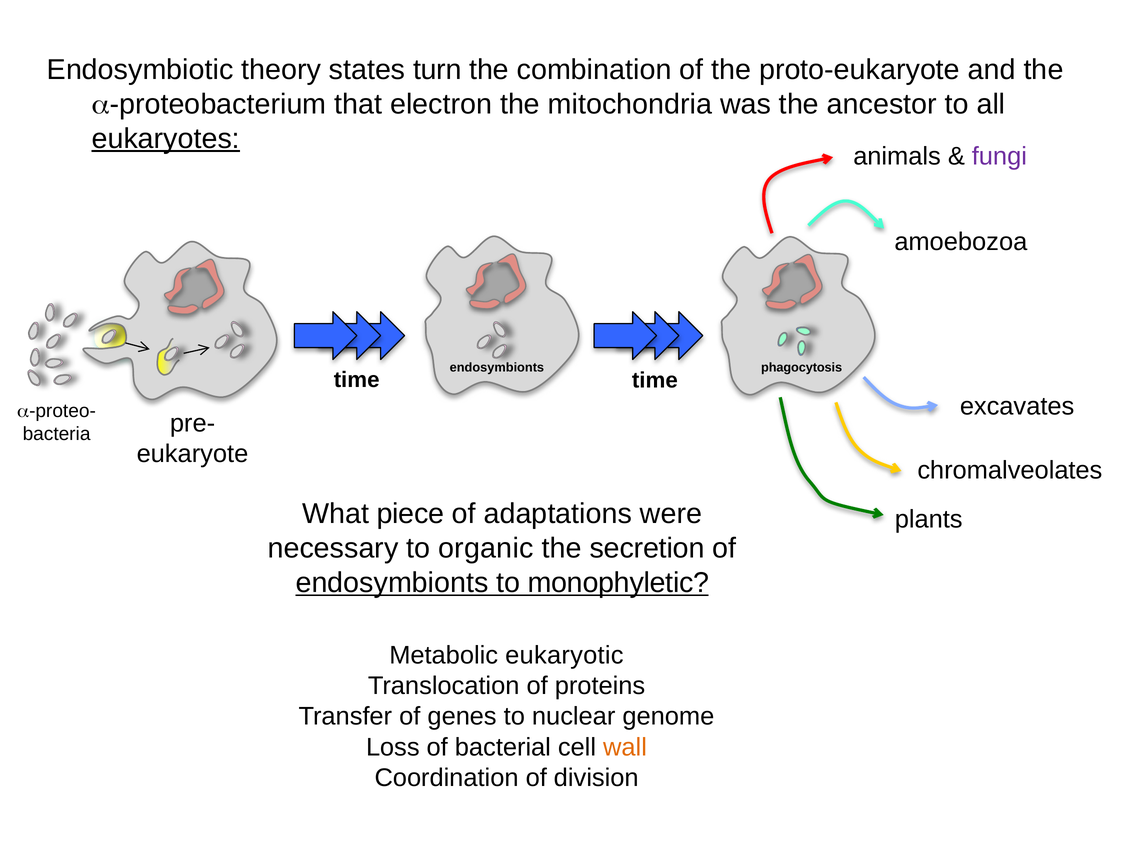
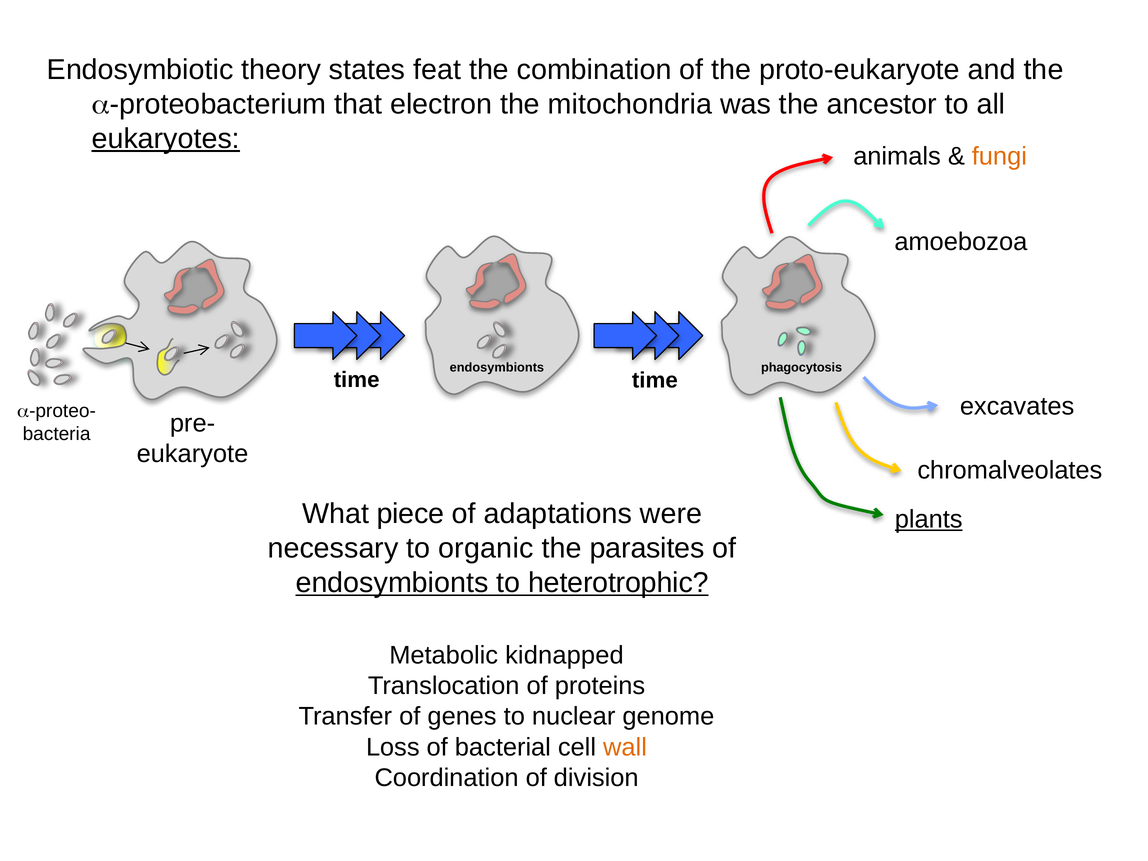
turn: turn -> feat (437, 70)
fungi colour: purple -> orange (999, 156)
plants underline: none -> present (929, 519)
secretion: secretion -> parasites (647, 548)
monophyletic: monophyletic -> heterotrophic (618, 583)
eukaryotic: eukaryotic -> kidnapped (564, 655)
